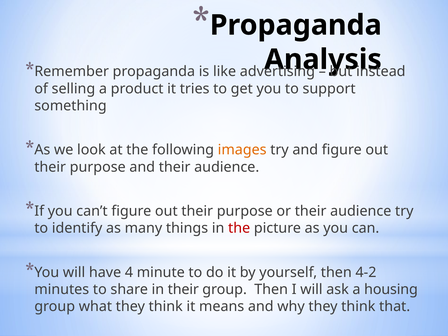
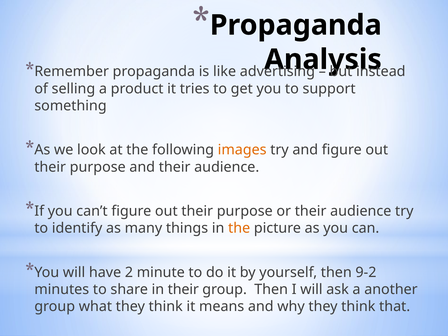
the colour: red -> orange (239, 228)
4: 4 -> 2 (129, 272)
4-2: 4-2 -> 9-2 (366, 272)
housing: housing -> another (391, 289)
